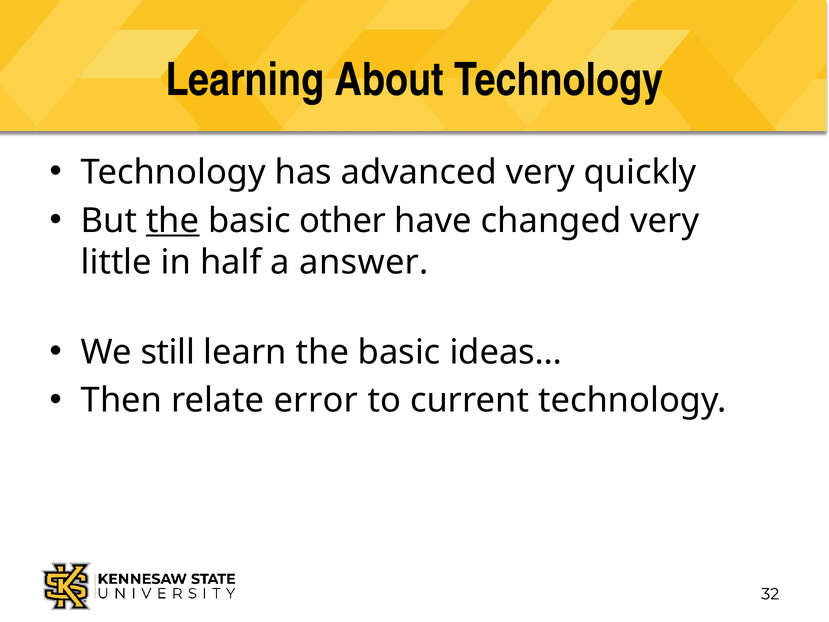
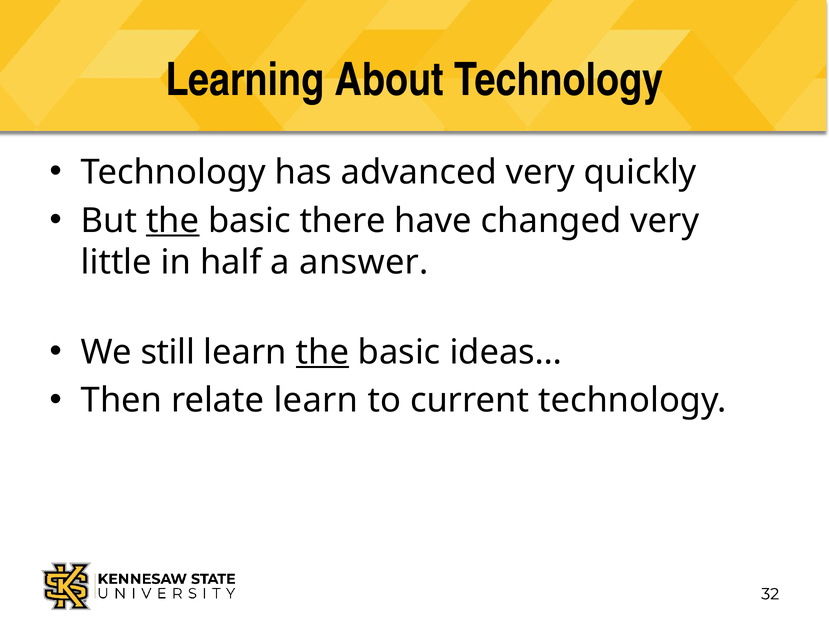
other: other -> there (343, 221)
the underline: none -> present (322, 352)
relate error: error -> learn (316, 400)
